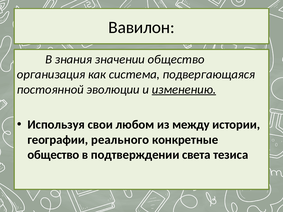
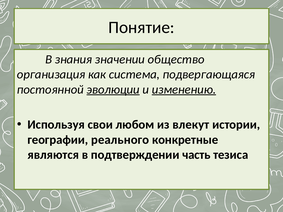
Вавилон: Вавилон -> Понятие (141, 27)
эволюции underline: none -> present (113, 90)
между: между -> влекут (191, 125)
общество: общество -> являются (53, 155)
света: света -> часть (196, 155)
